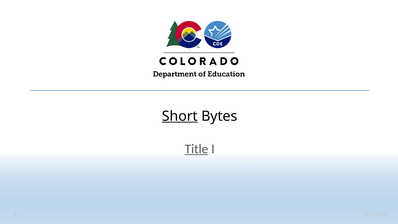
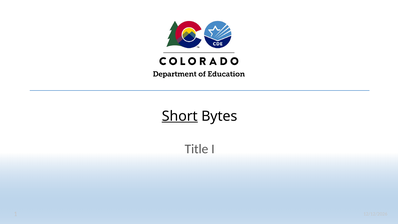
Title underline: present -> none (196, 149)
